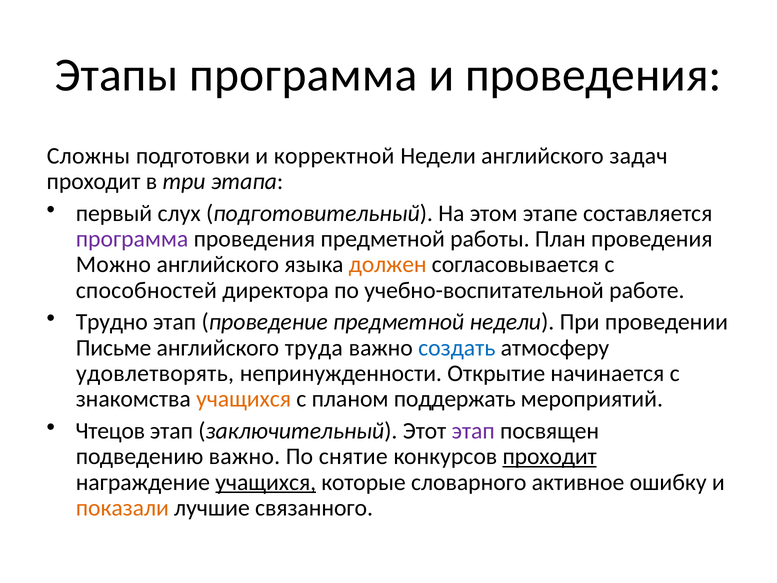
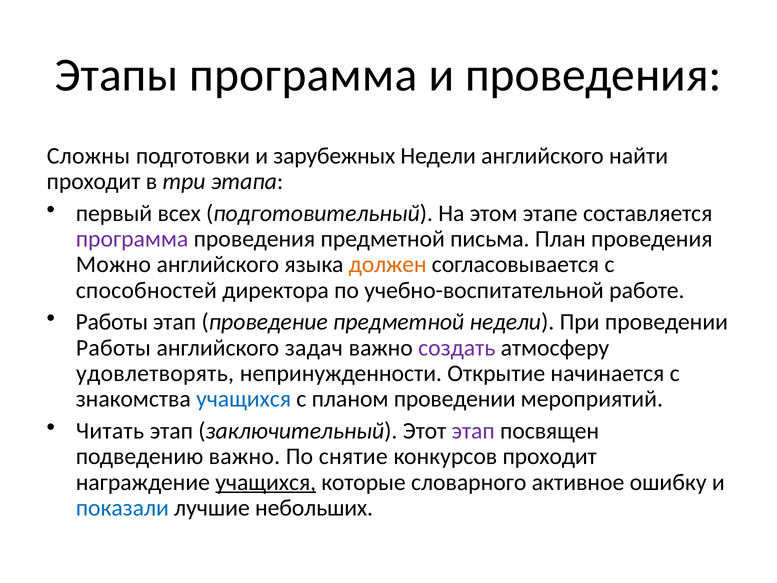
корректной: корректной -> зарубежных (334, 156)
задач: задач -> найти (639, 156)
слух: слух -> всех (179, 213)
работы: работы -> письма (490, 239)
Трудно: Трудно -> Работы (112, 322)
Письме: Письме -> Работы (113, 348)
труда: труда -> задач (314, 348)
создать colour: blue -> purple (457, 348)
учащихся colour: orange -> blue (244, 399)
планом поддержать: поддержать -> проведении (455, 399)
Чтецов: Чтецов -> Читать (110, 431)
проходит underline: present -> none (550, 456)
показали colour: orange -> blue (122, 508)
связанного: связанного -> небольших (314, 508)
